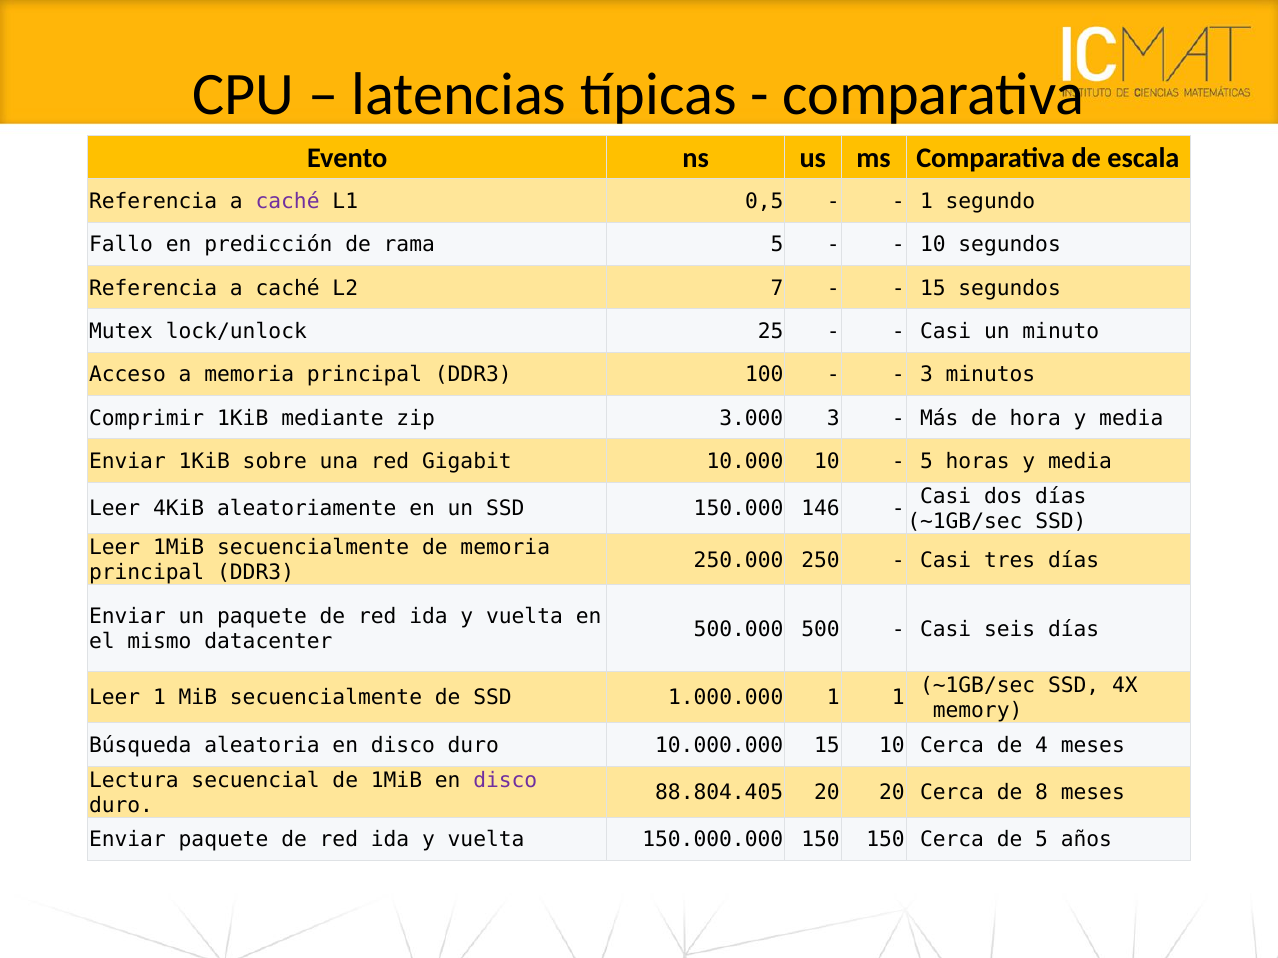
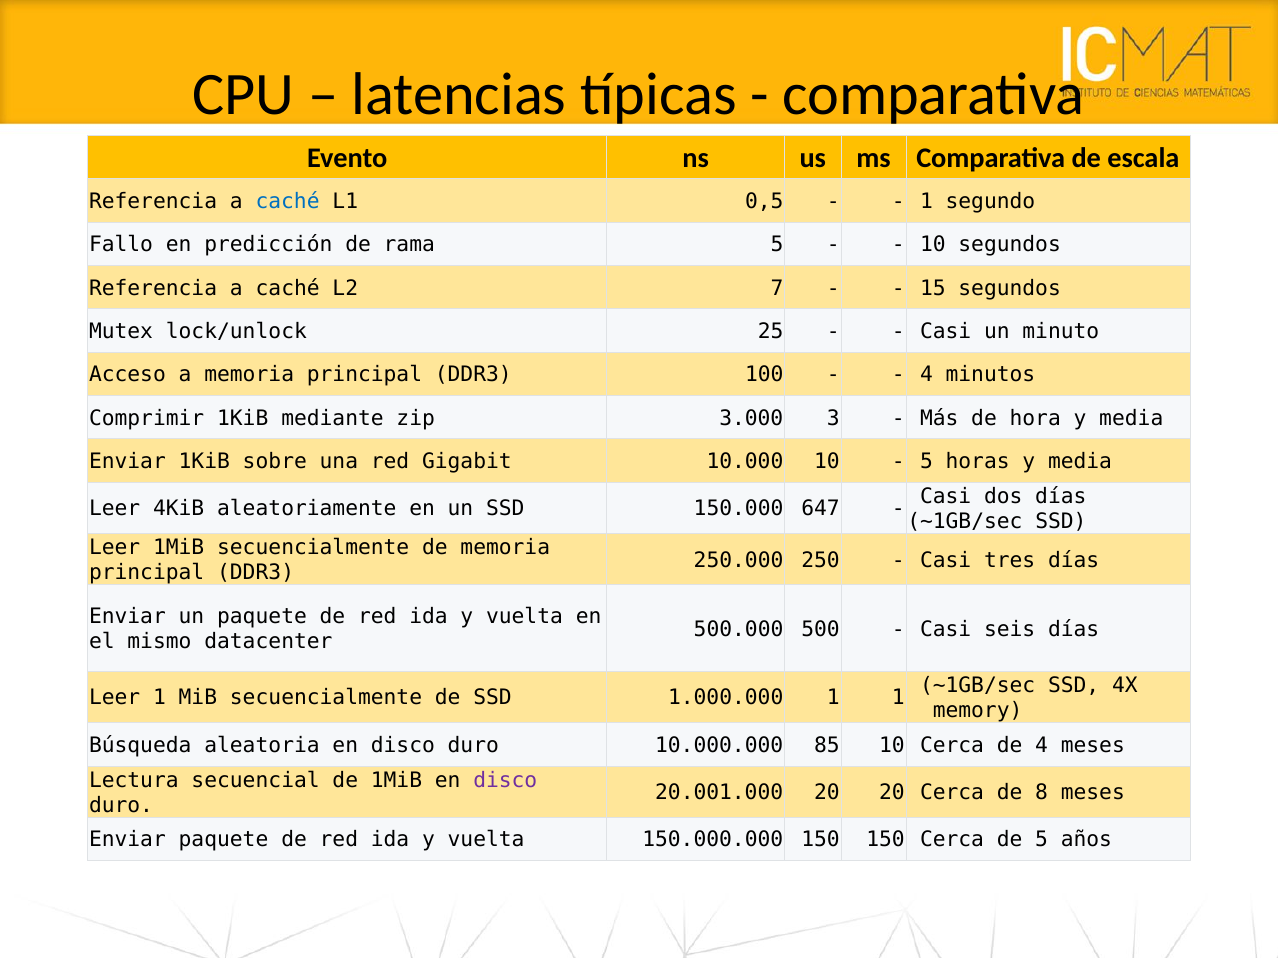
caché colour: purple -> blue (288, 201)
3: 3 -> 4 (926, 375)
146: 146 -> 647 (821, 509)
10.000.000 15: 15 -> 85 (827, 746)
88.804.405: 88.804.405 -> 20.001.000 (719, 793)
